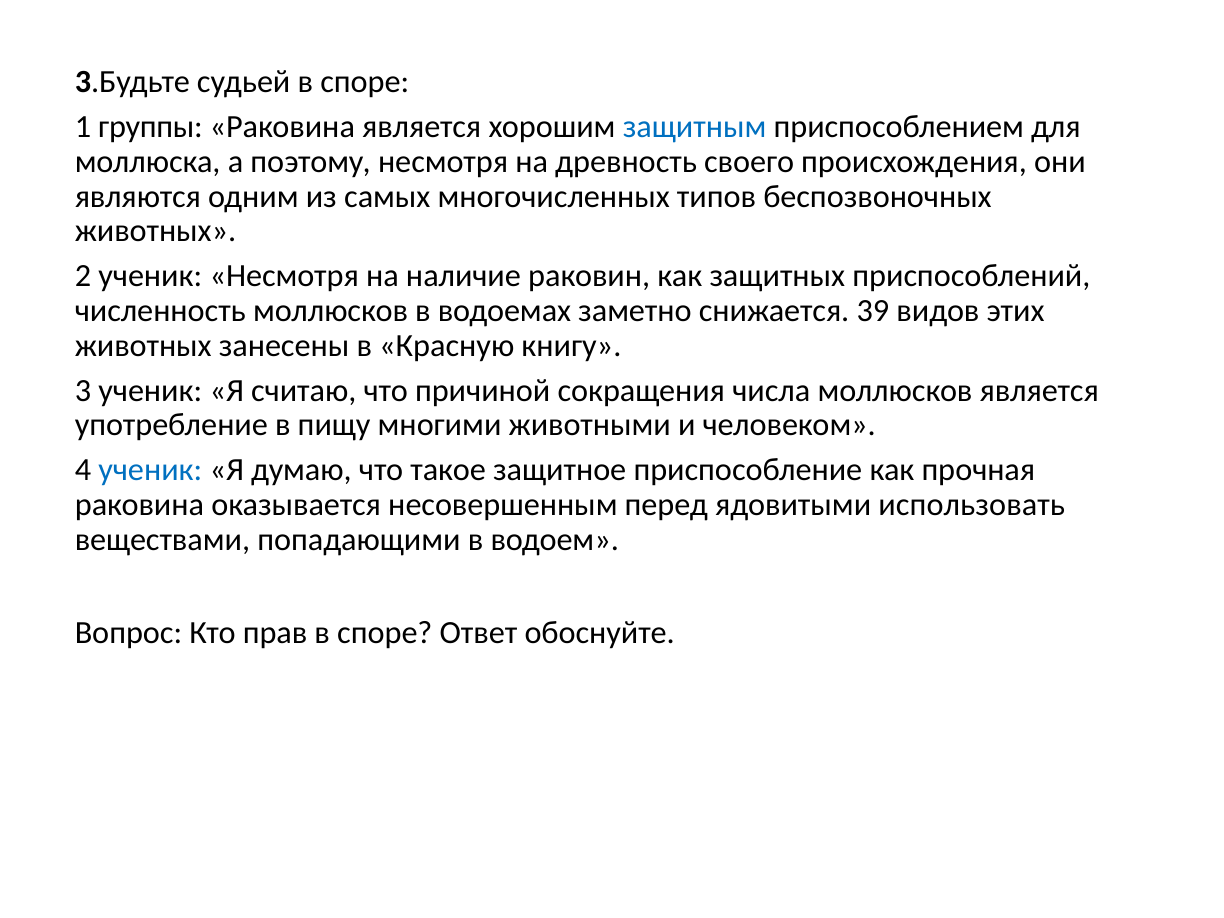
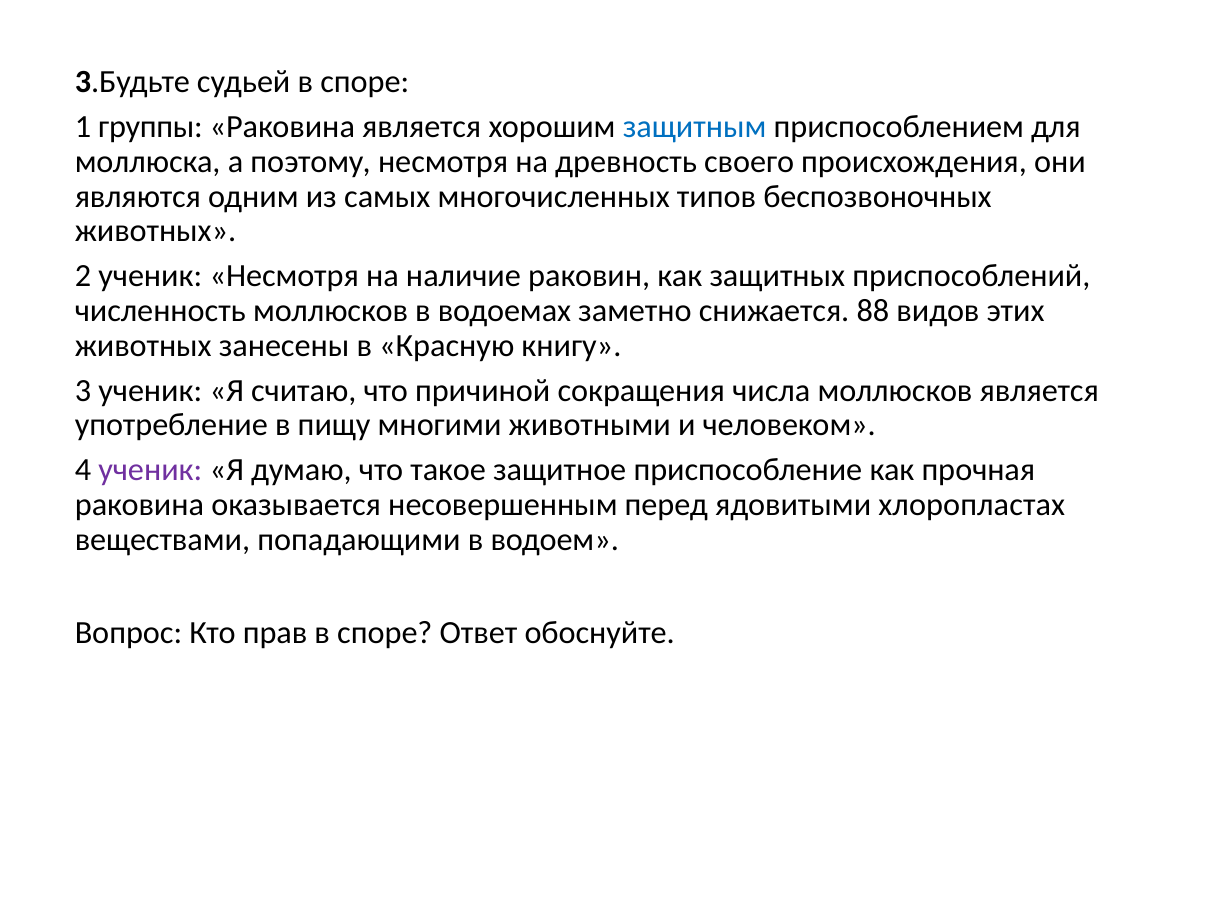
39: 39 -> 88 (873, 311)
ученик colour: blue -> purple (150, 470)
использовать: использовать -> хлоропластах (972, 505)
